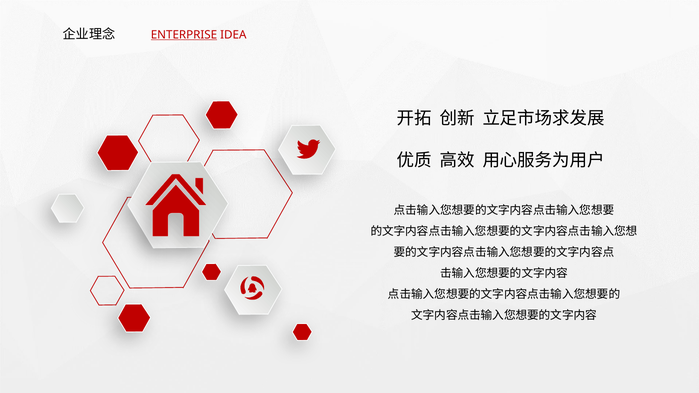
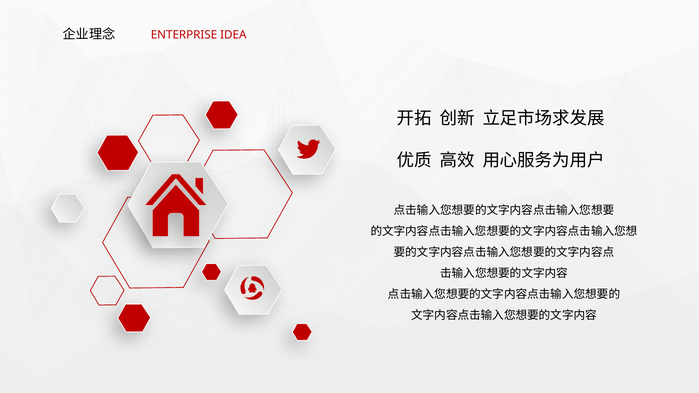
ENTERPRISE underline: present -> none (184, 35)
